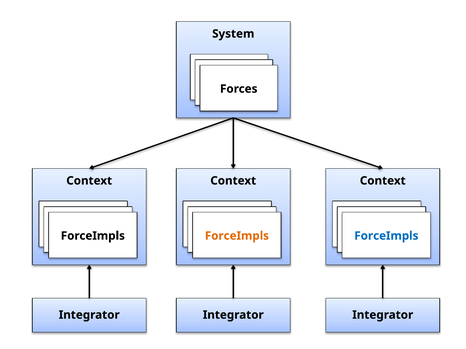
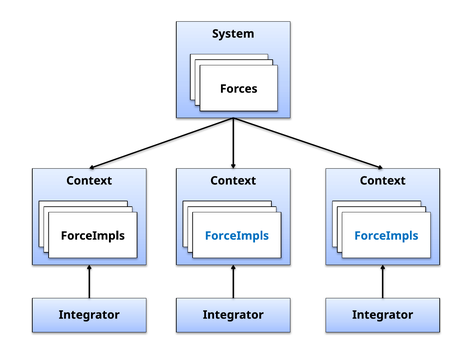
ForceImpls colour: orange -> blue (237, 236)
